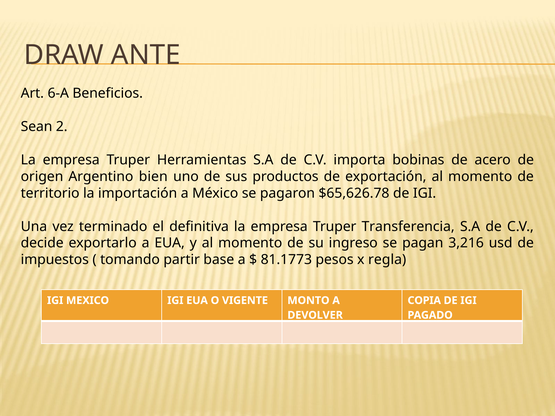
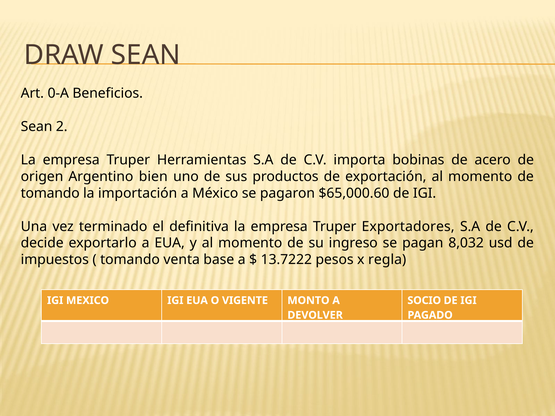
DRAW ANTE: ANTE -> SEAN (146, 55)
6-A: 6-A -> 0-A (58, 93)
territorio: territorio -> tomando (50, 193)
$65,626.78: $65,626.78 -> $65,000.60 (354, 193)
Transferencia: Transferencia -> Exportadores (408, 227)
3,216: 3,216 -> 8,032 (466, 243)
partir: partir -> venta (182, 260)
81.1773: 81.1773 -> 13.7222 (286, 260)
COPIA: COPIA -> SOCIO (424, 301)
